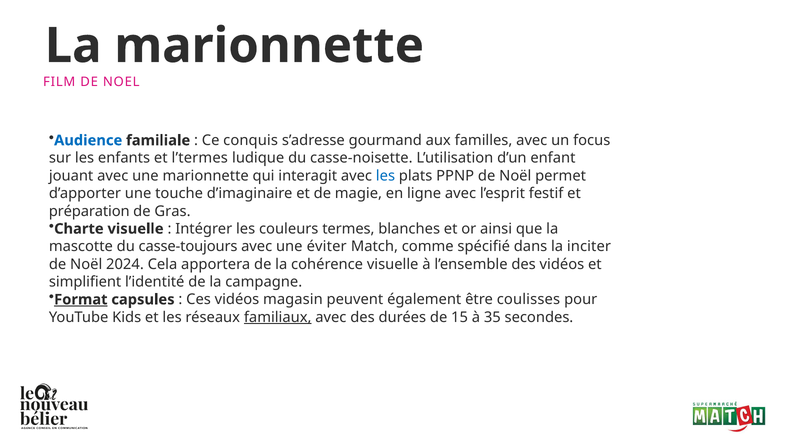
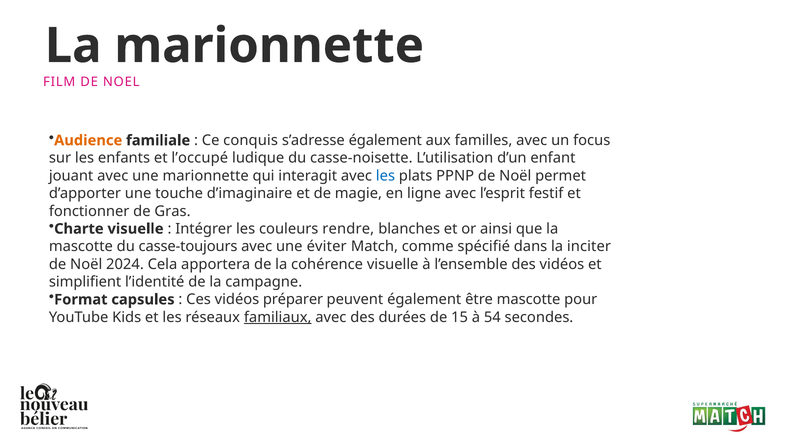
Audience colour: blue -> orange (88, 140)
s’adresse gourmand: gourmand -> également (385, 140)
l’termes: l’termes -> l’occupé (200, 158)
préparation: préparation -> fonctionner (89, 211)
termes: termes -> rendre (348, 229)
Format underline: present -> none (81, 300)
magasin: magasin -> préparer (293, 300)
être coulisses: coulisses -> mascotte (529, 300)
35: 35 -> 54 (492, 317)
